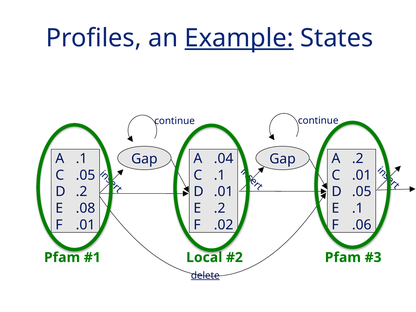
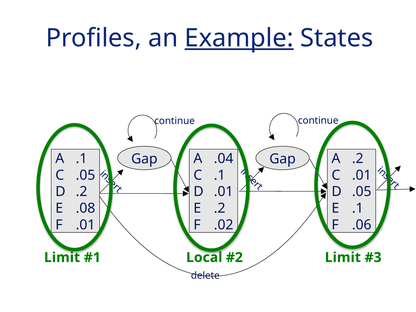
Pfam: Pfam -> Limit (62, 257)
Pfam: Pfam -> Limit (343, 257)
delete underline: present -> none (205, 276)
